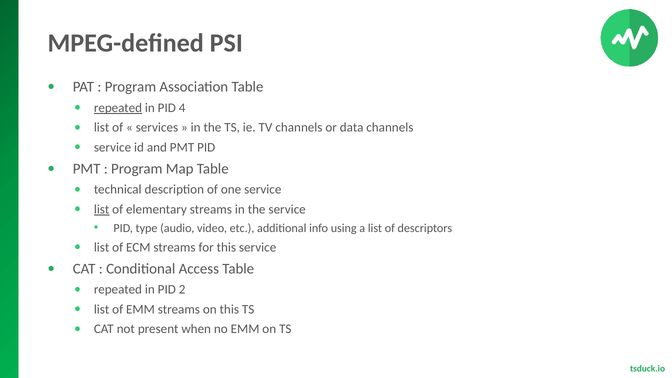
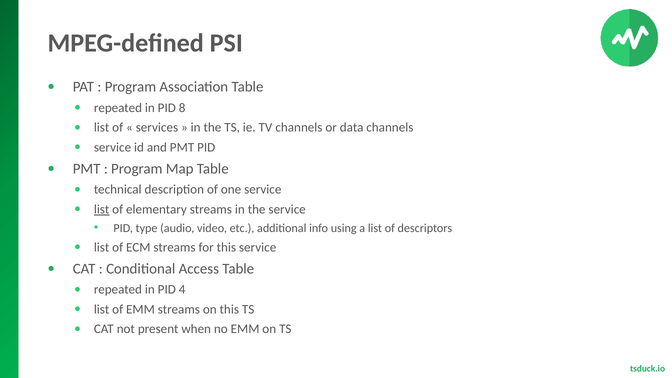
repeated underline: present -> none (118, 108)
4: 4 -> 8 (182, 108)
2: 2 -> 4 (182, 290)
